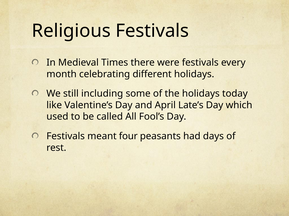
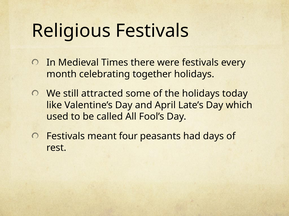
different: different -> together (152, 74)
including: including -> attracted (102, 94)
